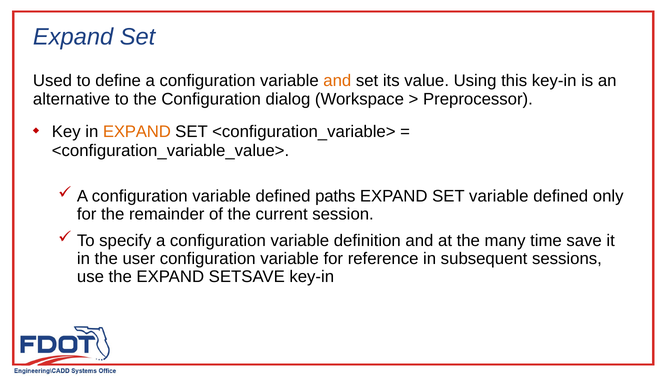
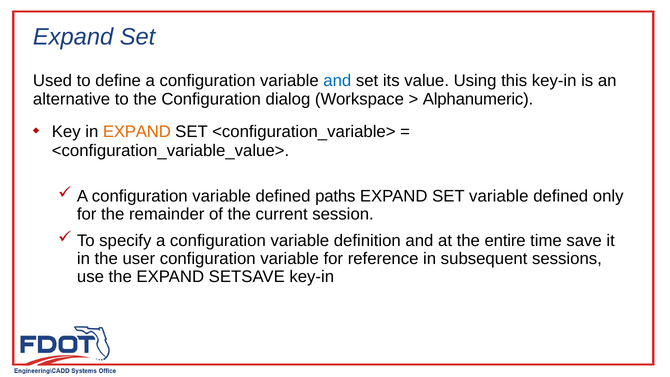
and colour: orange -> blue (337, 81)
Preprocessor: Preprocessor -> Alphanumeric (478, 99)
many: many -> entire (505, 241)
